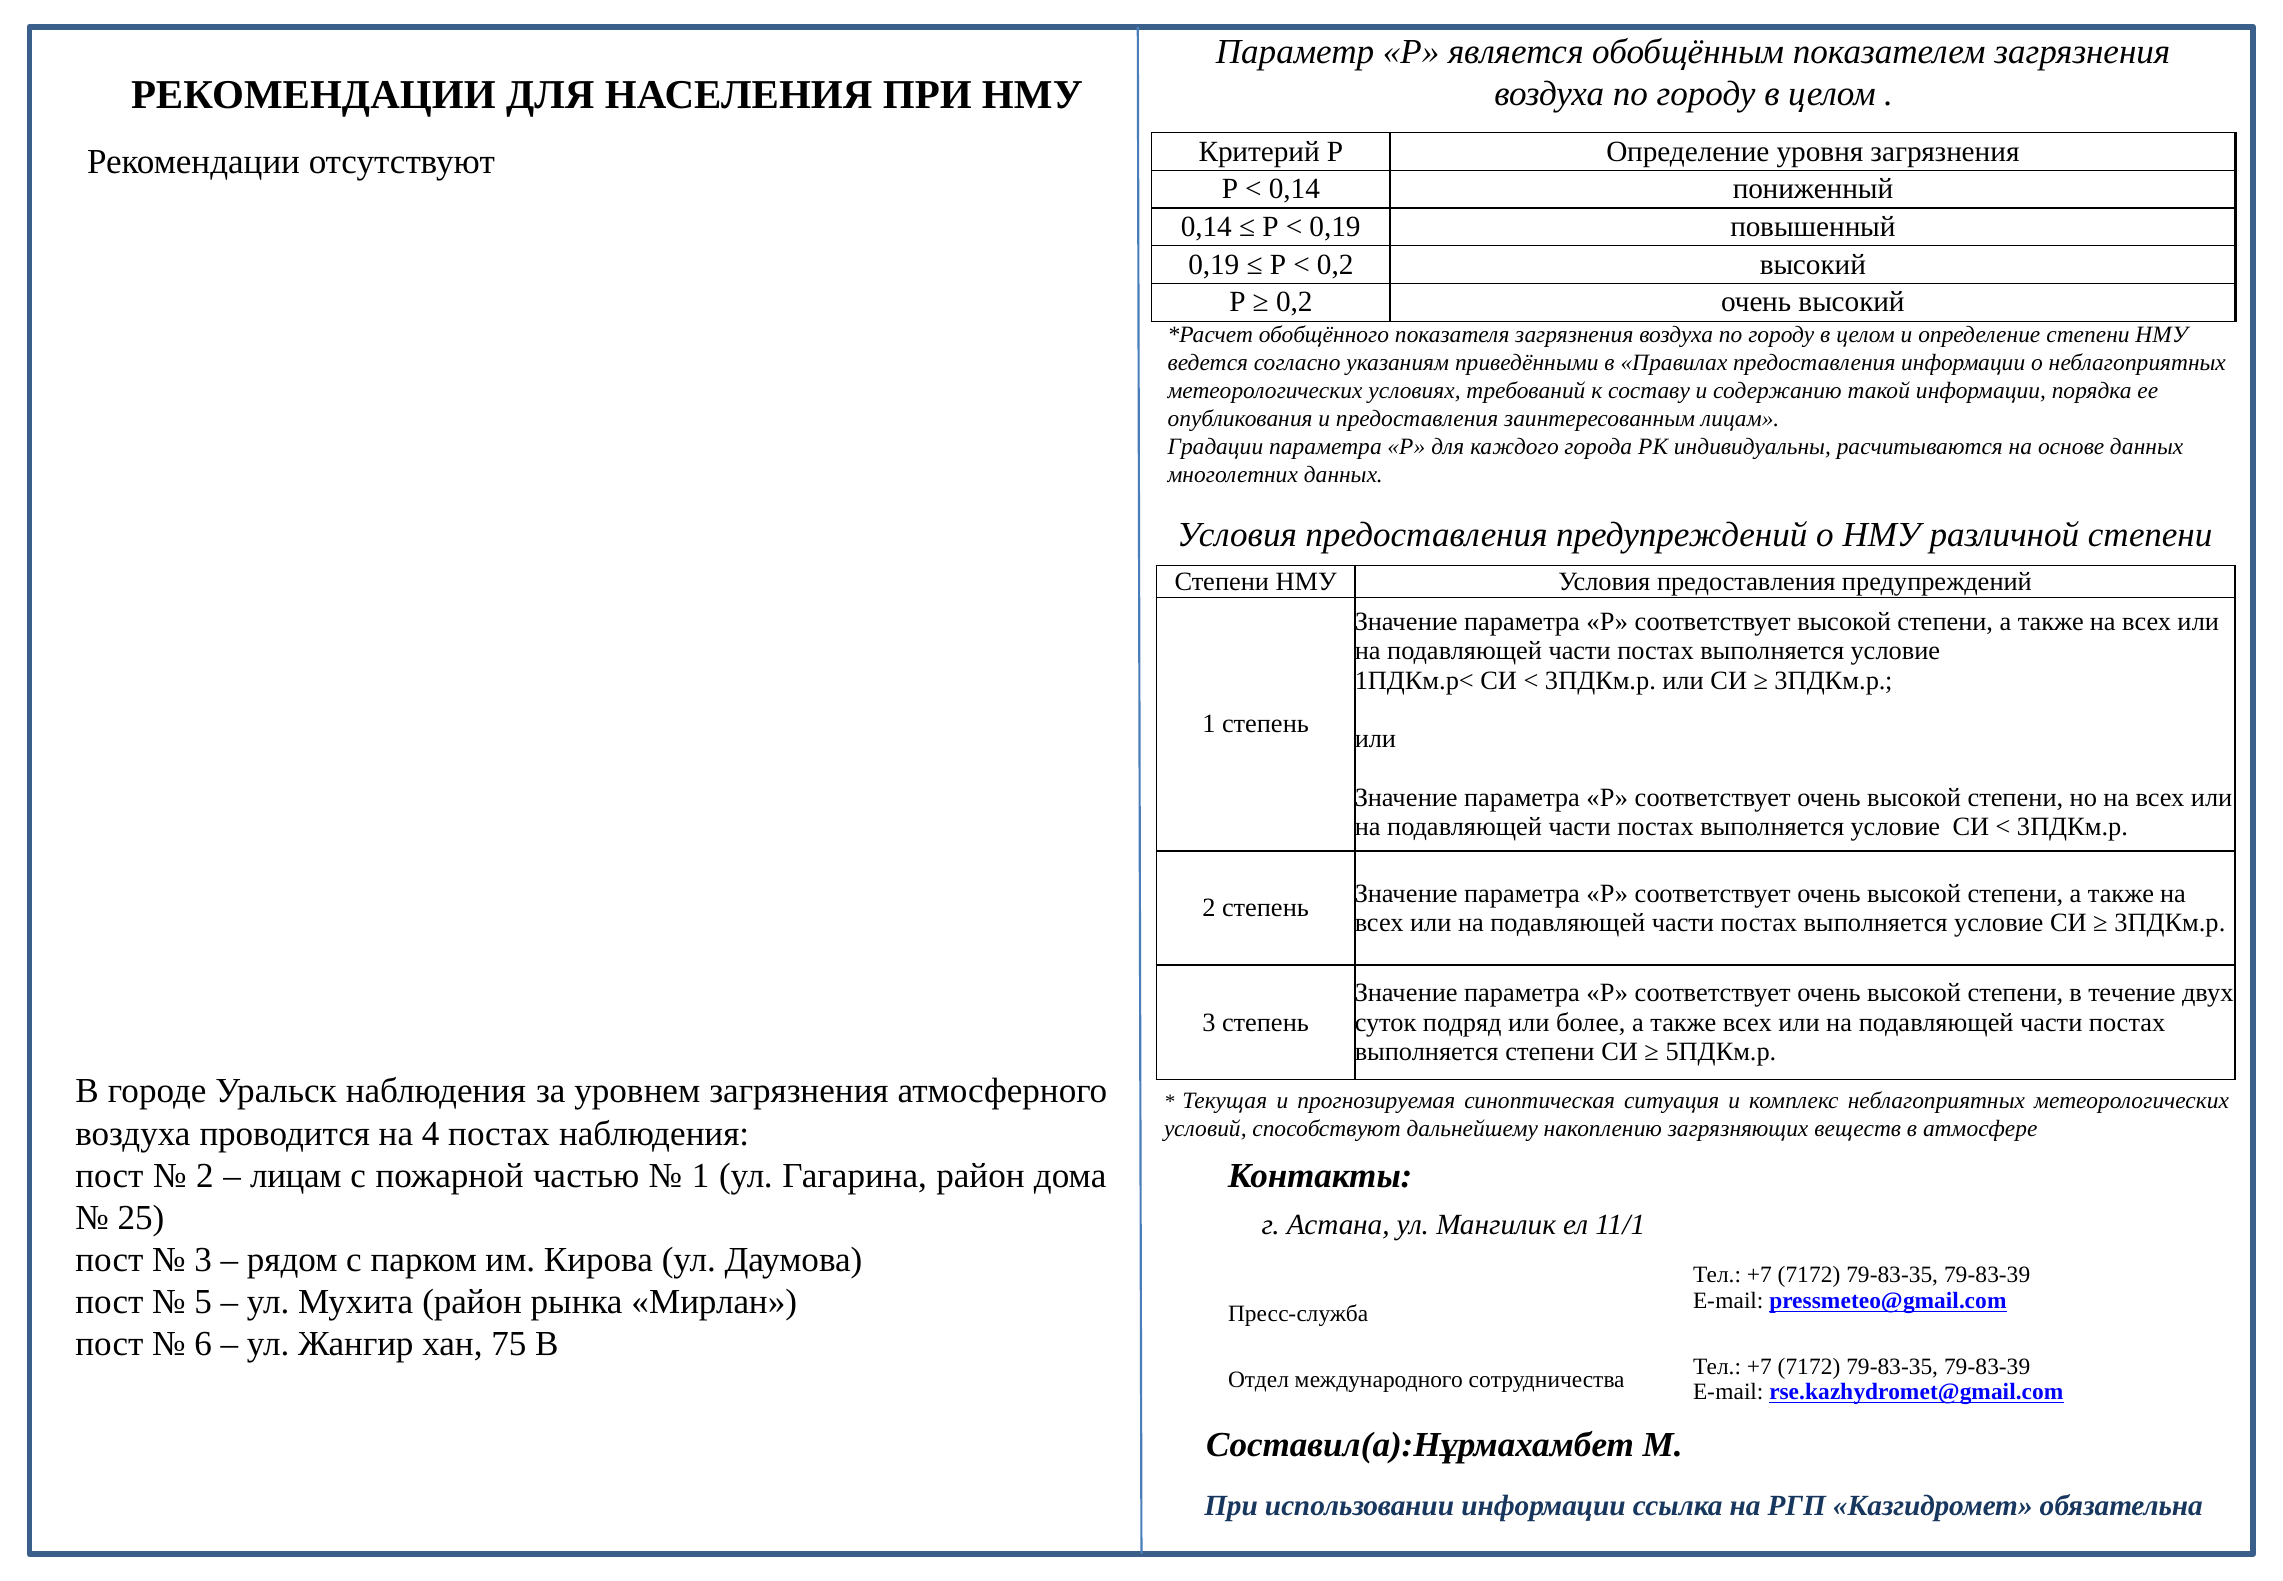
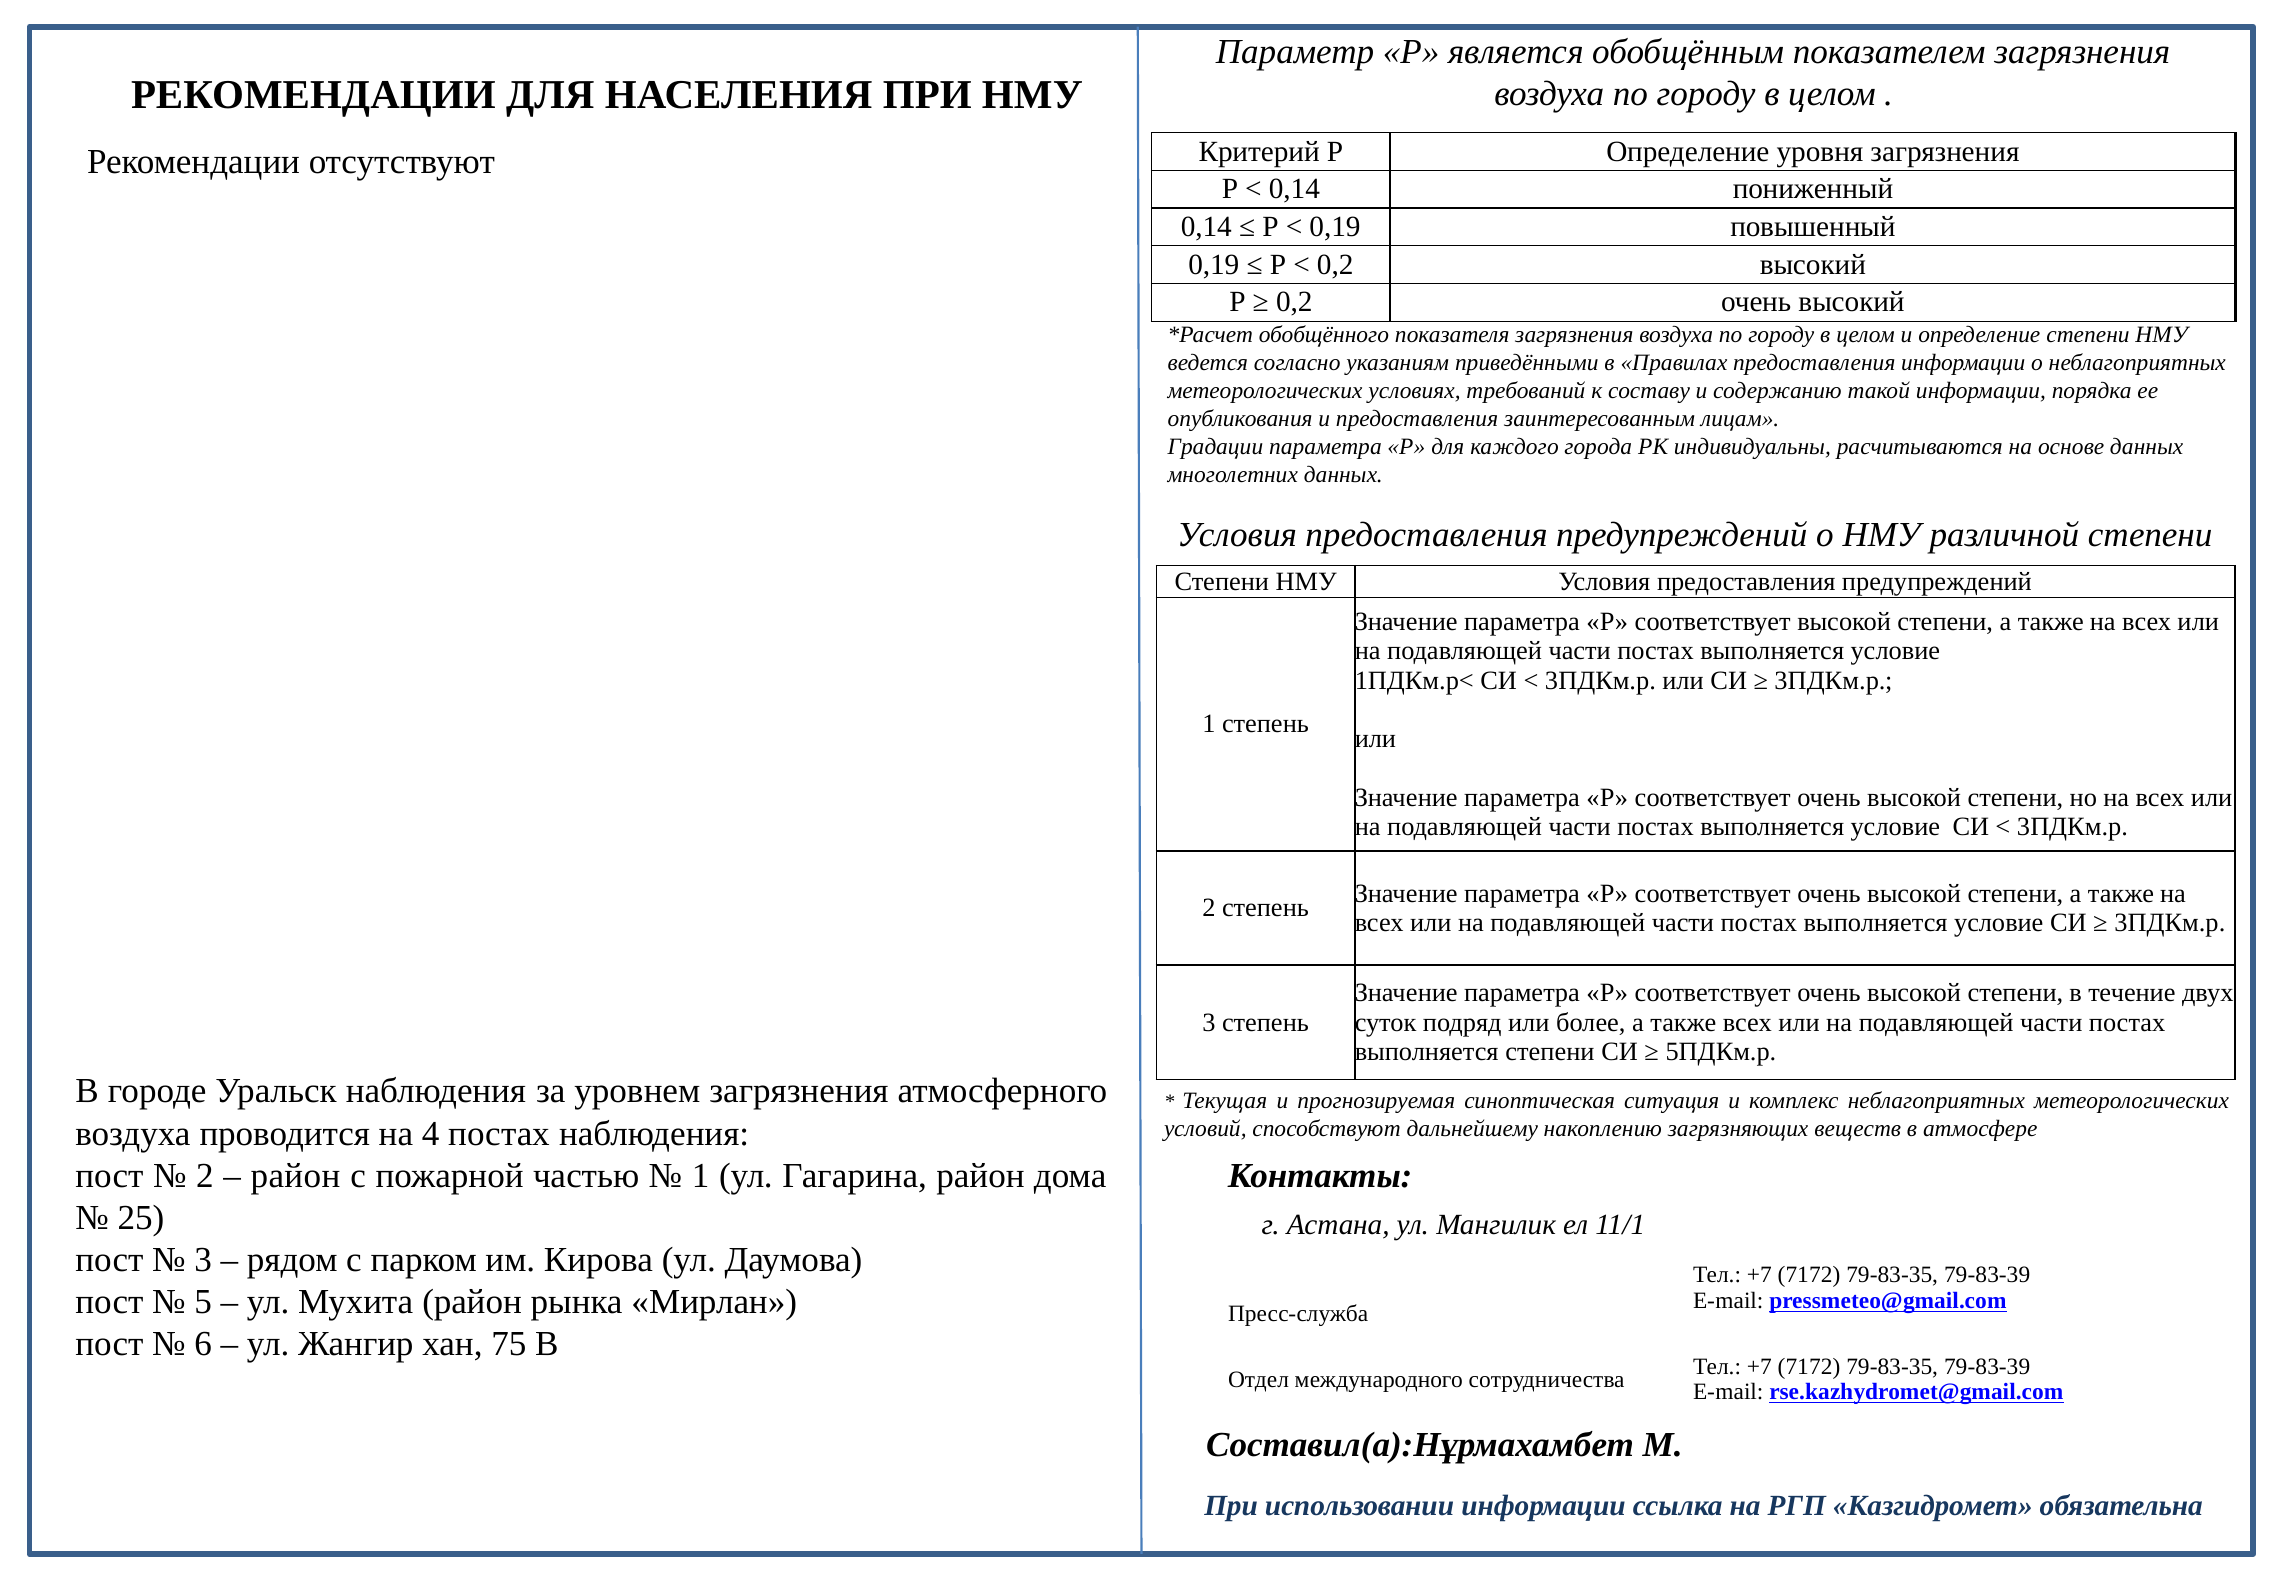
лицам: лицам -> район (295, 1175)
